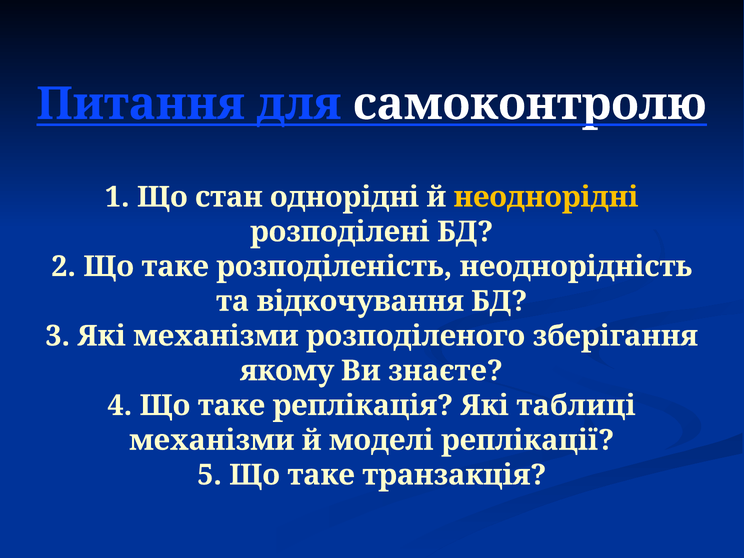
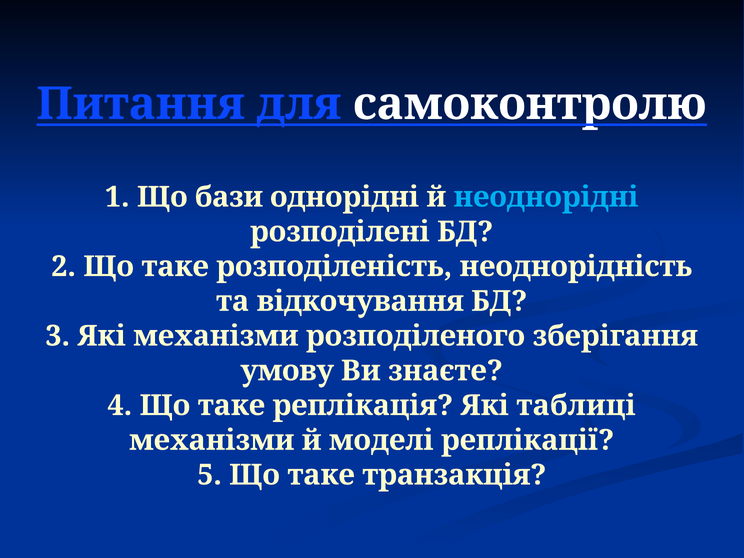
стан: стан -> бази (229, 197)
неоднорідні colour: yellow -> light blue (546, 197)
якому: якому -> умову (287, 371)
